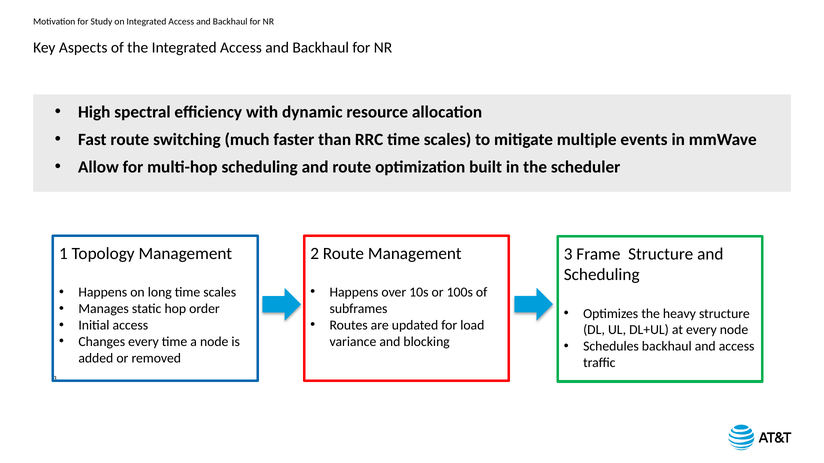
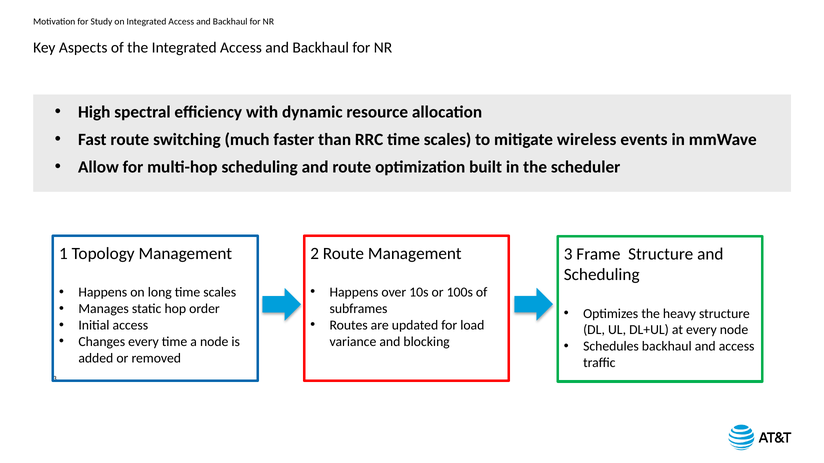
multiple: multiple -> wireless (587, 140)
